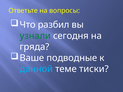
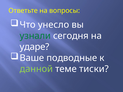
разбил: разбил -> унесло (53, 25)
гряда: гряда -> ударе (34, 47)
данной colour: light blue -> light green (36, 69)
